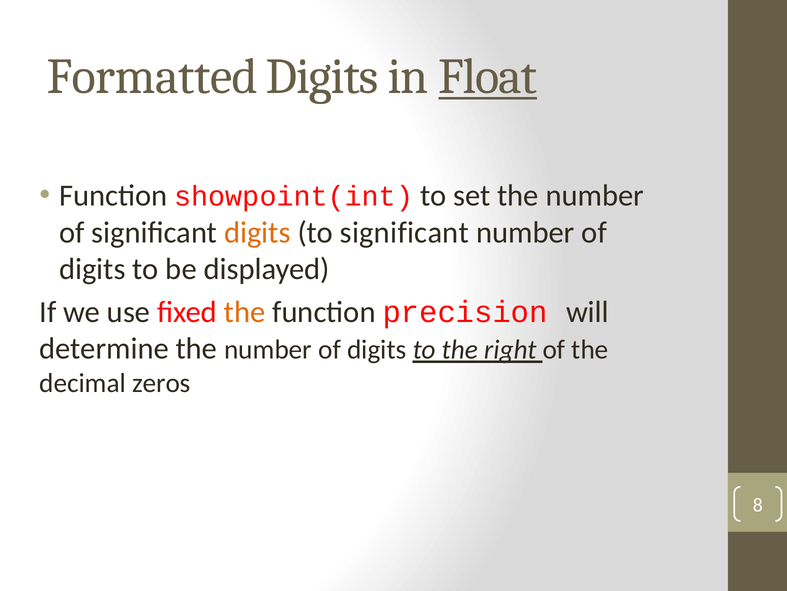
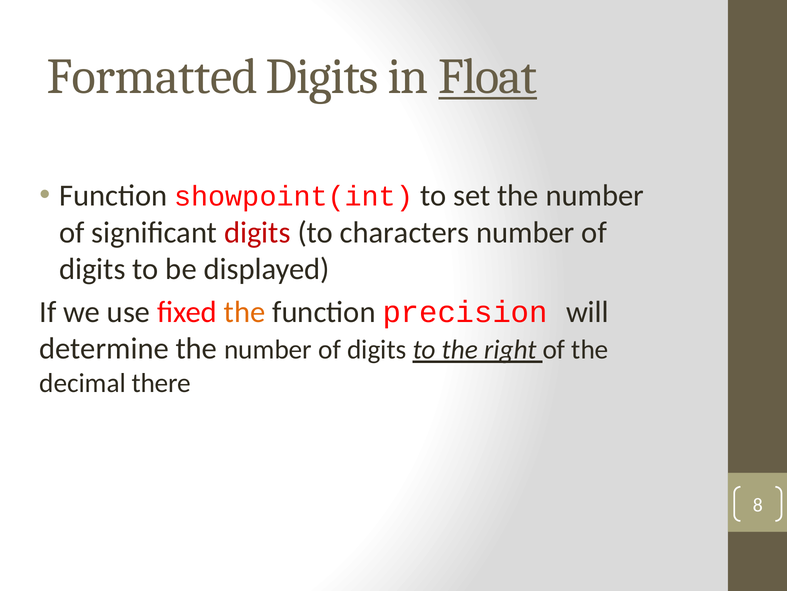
digits colour: orange -> red (257, 232)
to significant: significant -> characters (405, 232)
zeros: zeros -> there (161, 383)
